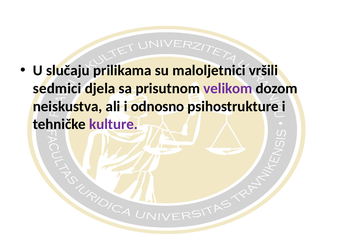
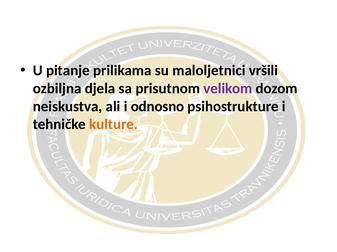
slučaju: slučaju -> pitanje (68, 71)
sedmici: sedmici -> ozbiljna (57, 89)
kulture colour: purple -> orange (114, 125)
